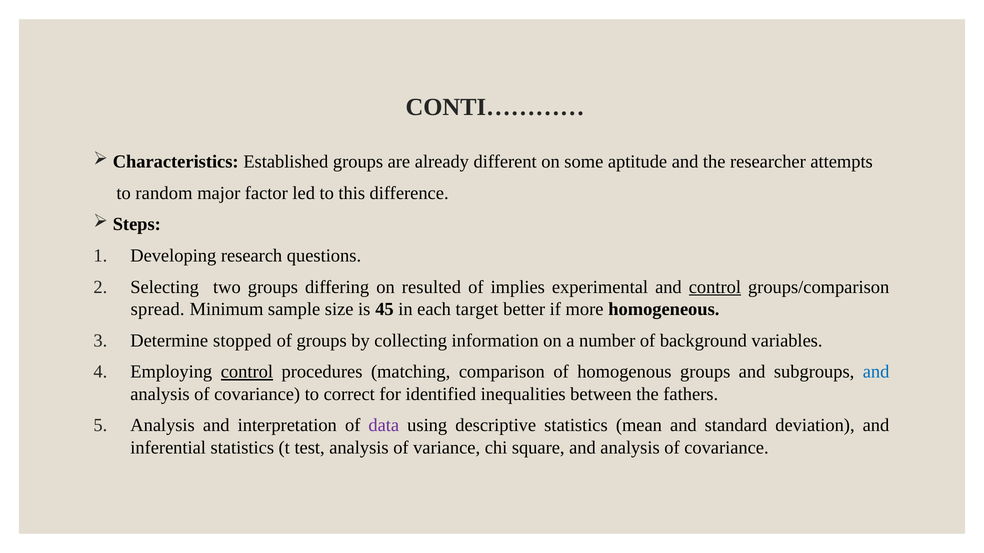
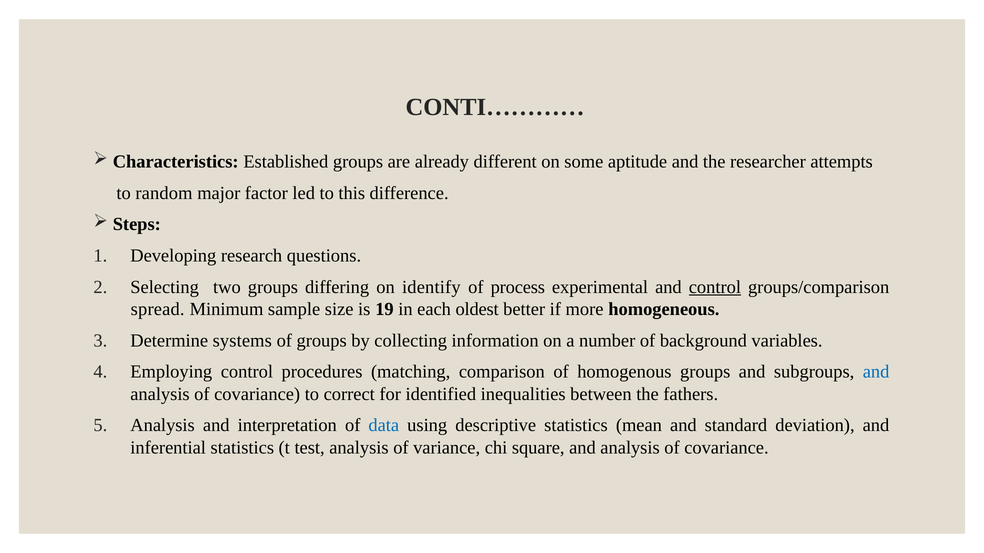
resulted: resulted -> identify (431, 287)
implies: implies -> process (518, 287)
45: 45 -> 19 (384, 309)
target: target -> oldest (477, 309)
stopped: stopped -> systems (242, 341)
control underline: present -> none (247, 372)
data colour: purple -> blue (384, 426)
